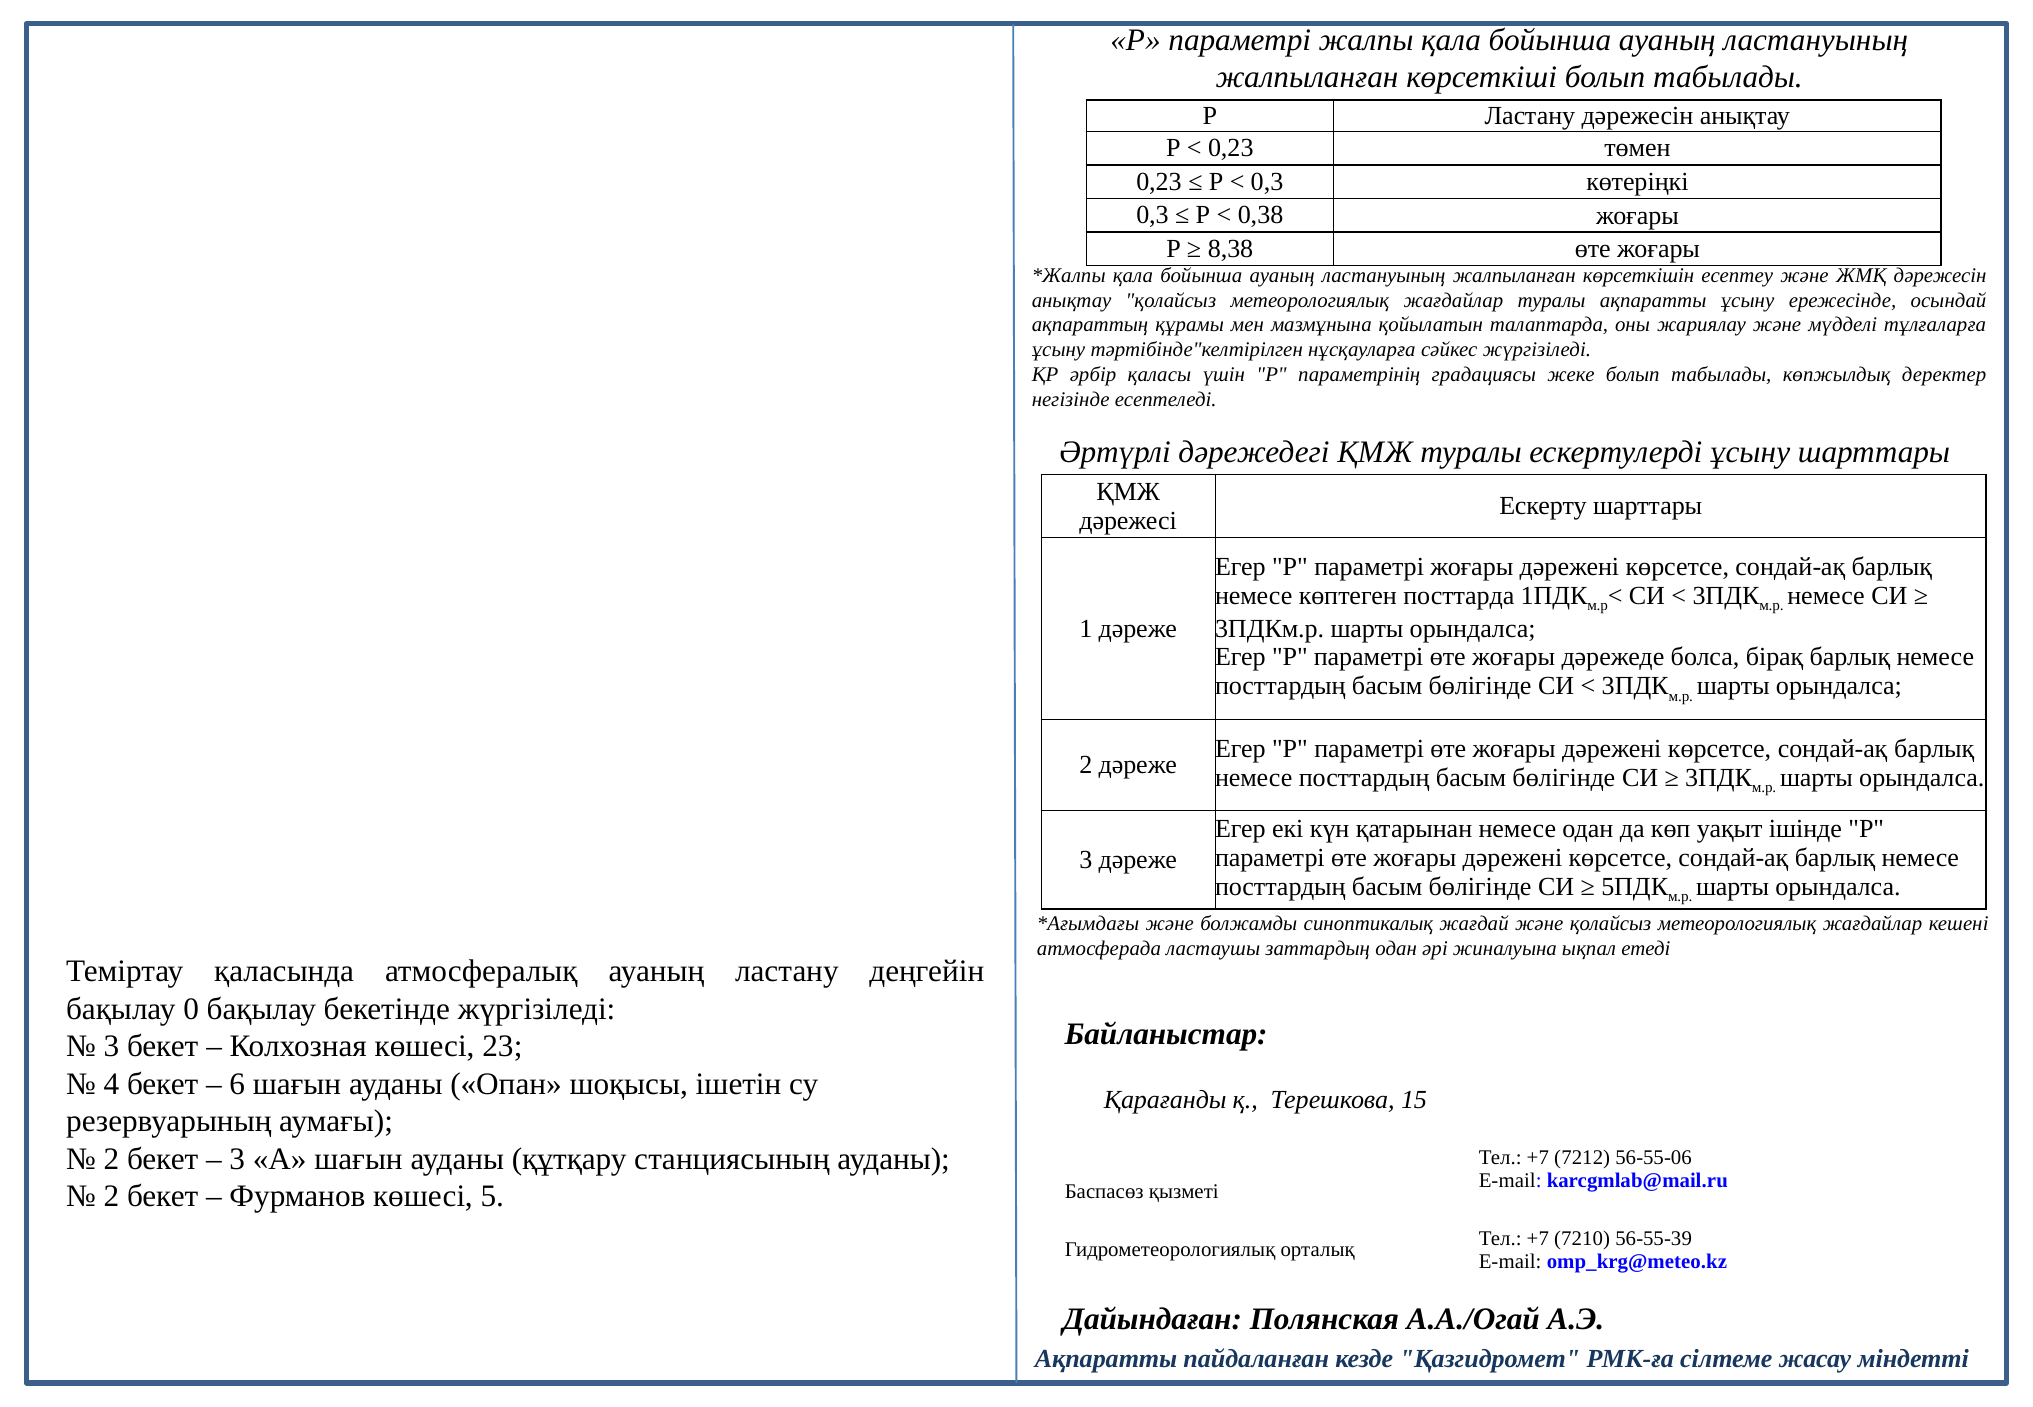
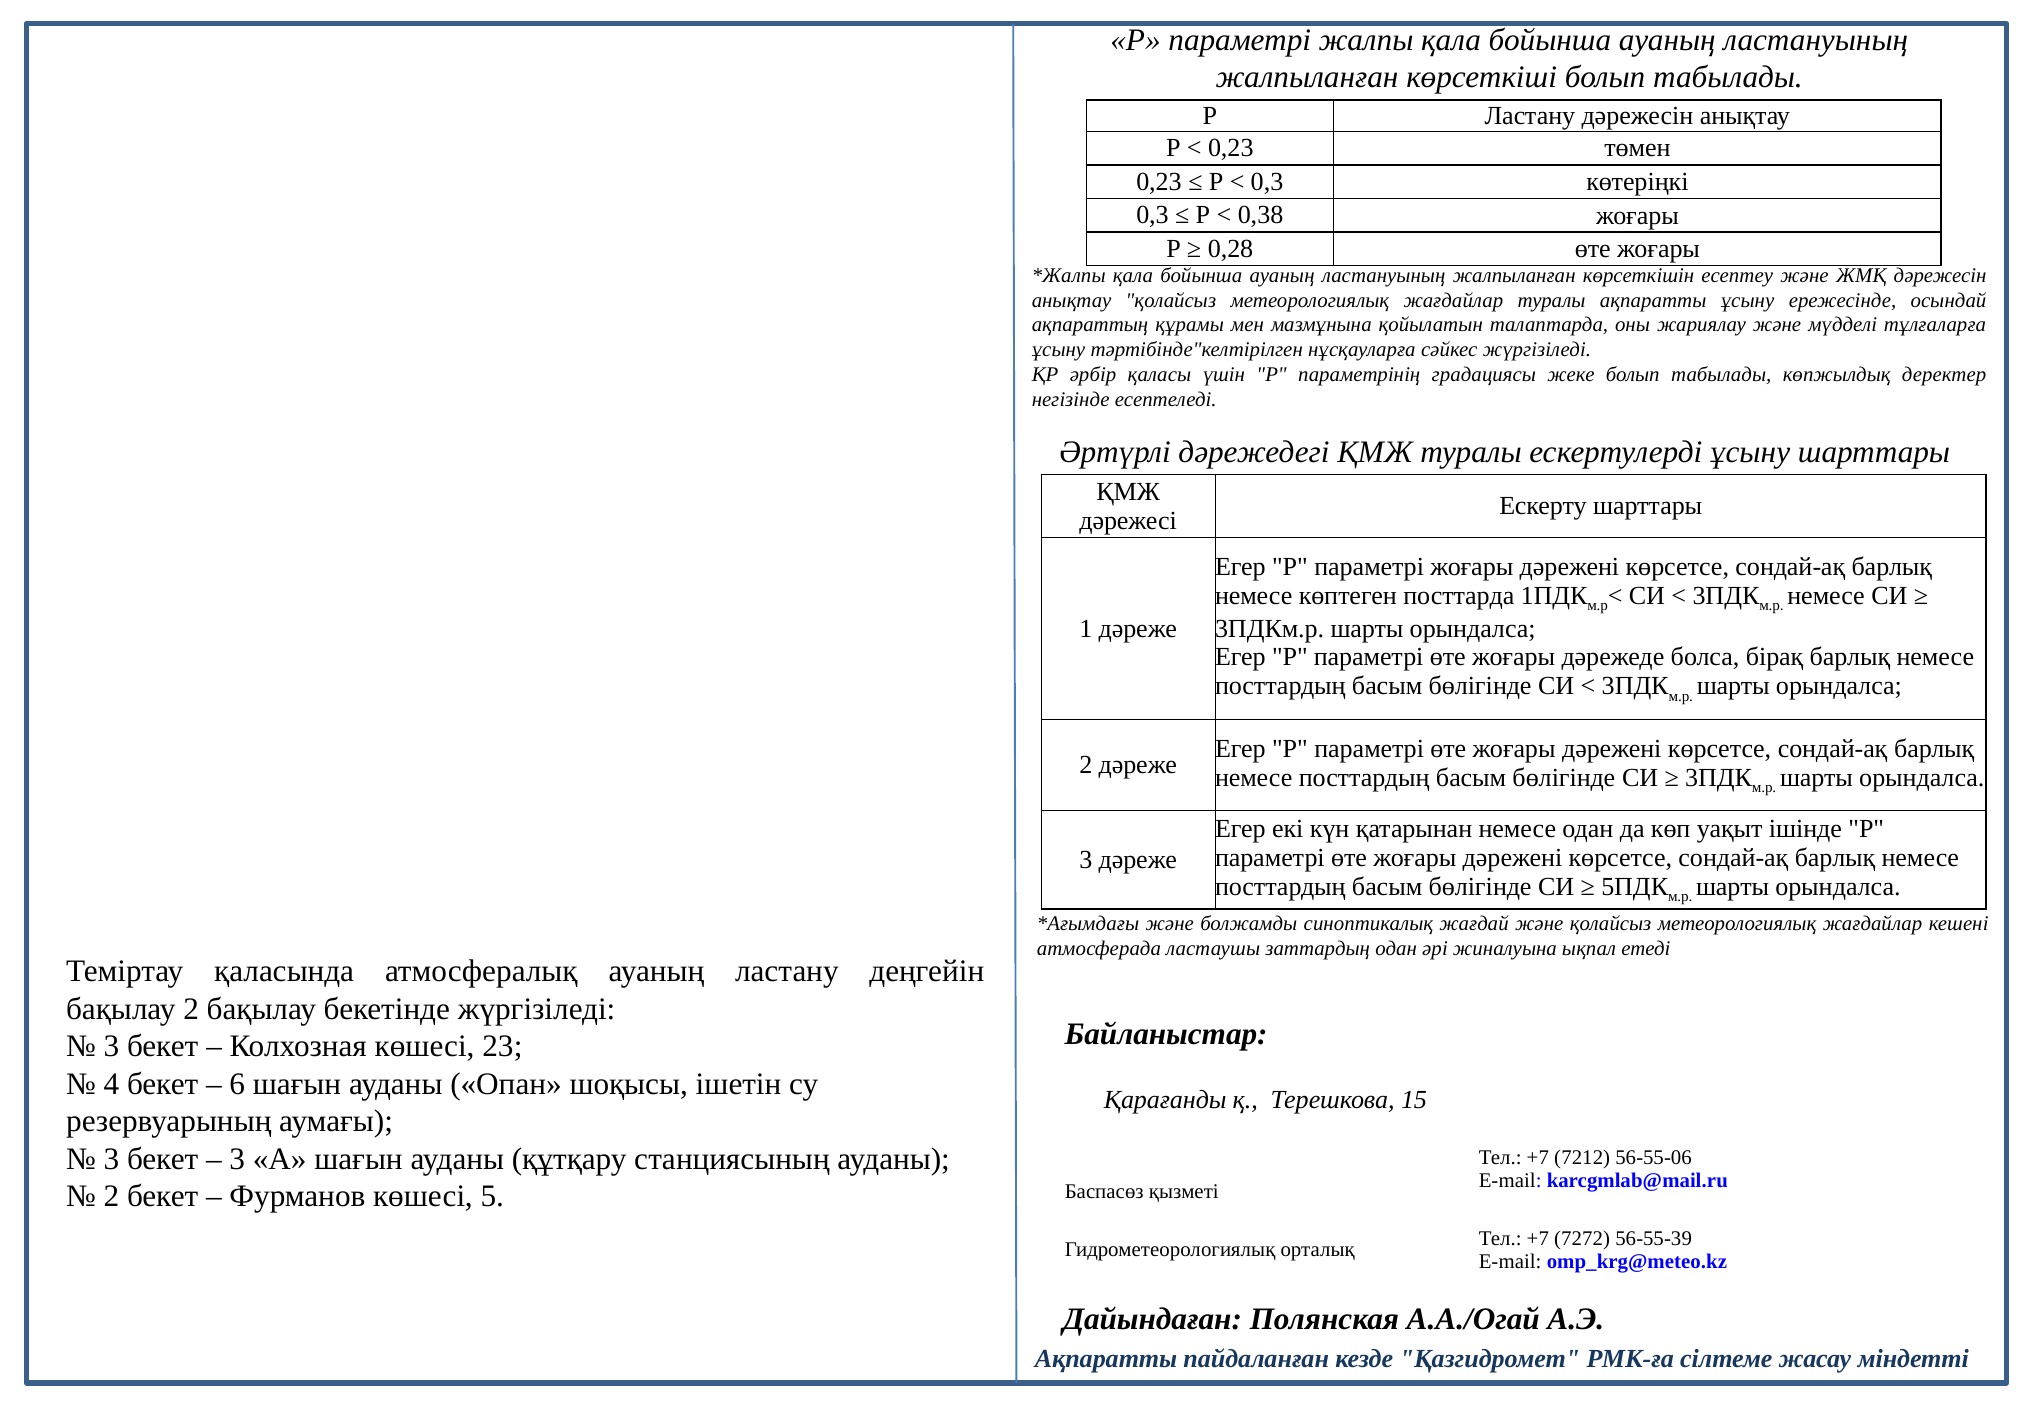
8,38: 8,38 -> 0,28 (1231, 249)
бақылау 0: 0 -> 2 (191, 1009)
2: 2 -> 3 (111, 1159)
7210: 7210 -> 7272 (1582, 1239)
